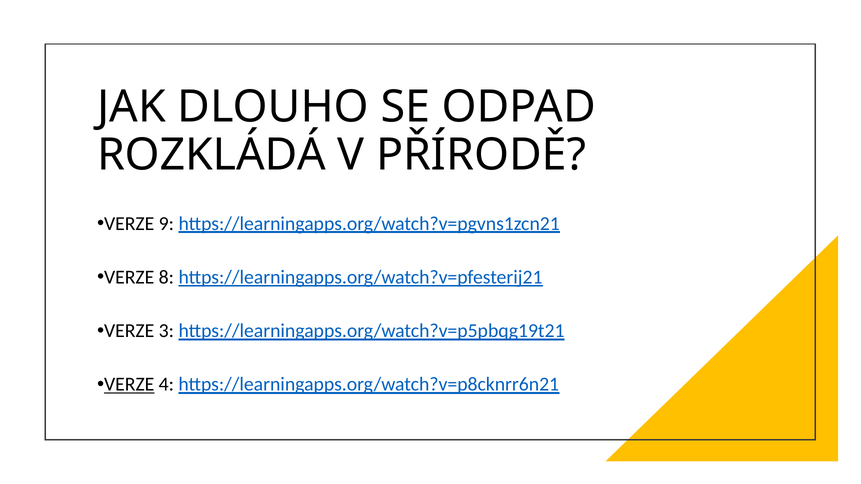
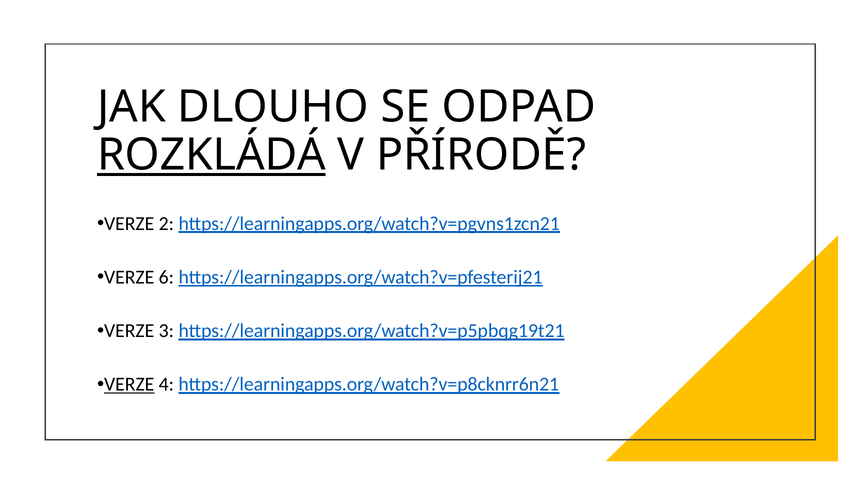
ROZKLÁDÁ underline: none -> present (212, 155)
9: 9 -> 2 (166, 224)
8: 8 -> 6 (166, 277)
